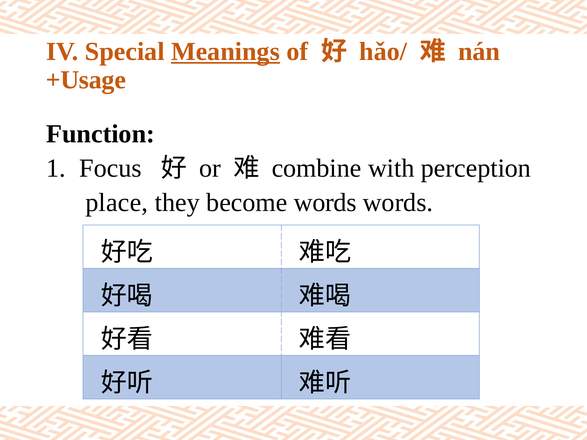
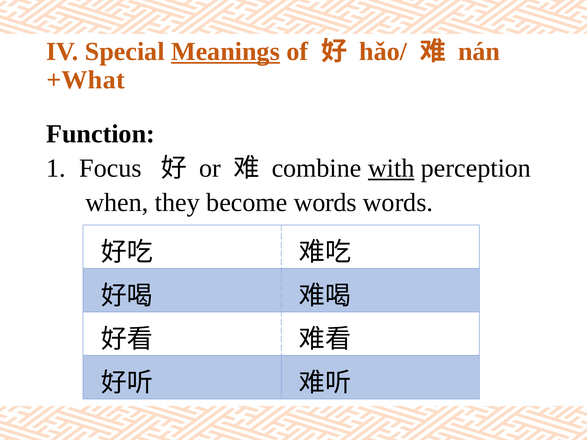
+Usage: +Usage -> +What (86, 80)
with underline: none -> present (391, 168)
place: place -> when (117, 203)
